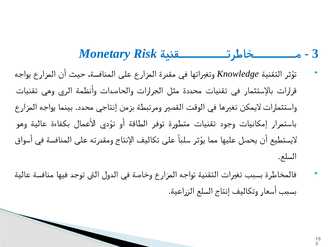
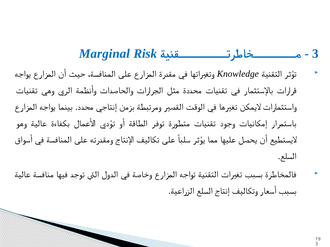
Monetary: Monetary -> Marginal (105, 54)
